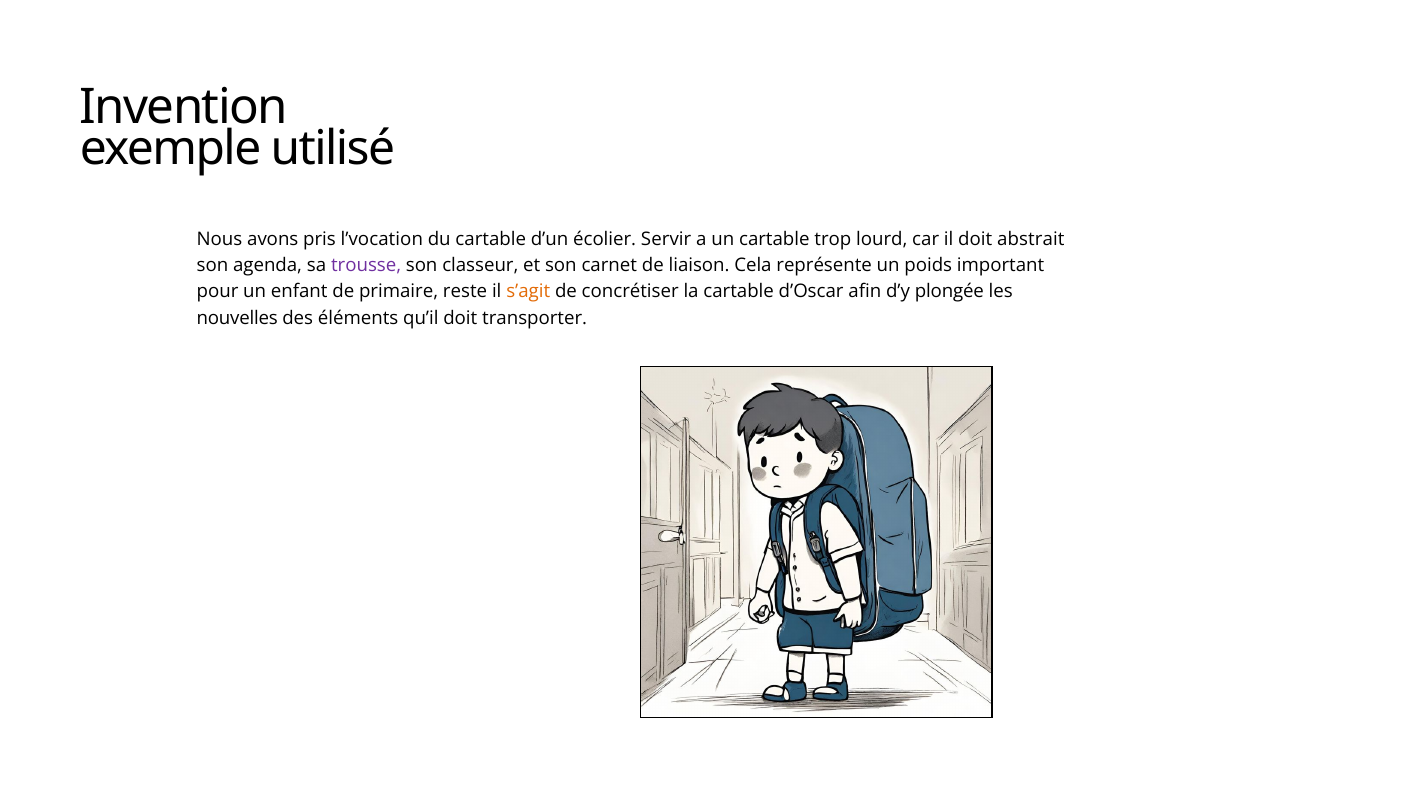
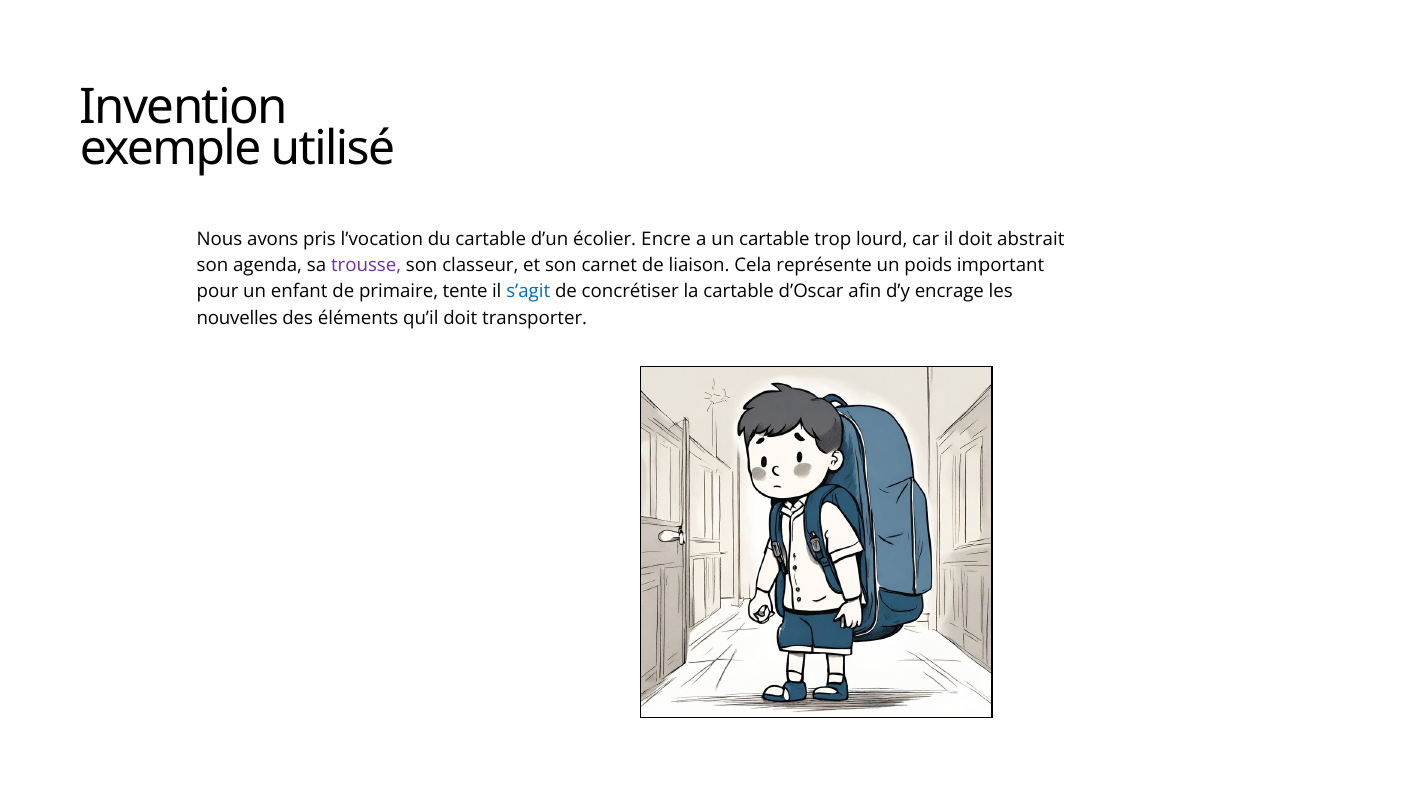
Servir: Servir -> Encre (666, 240)
reste: reste -> tente (465, 292)
s’agit colour: orange -> blue (528, 292)
plongée: plongée -> encrage (949, 292)
